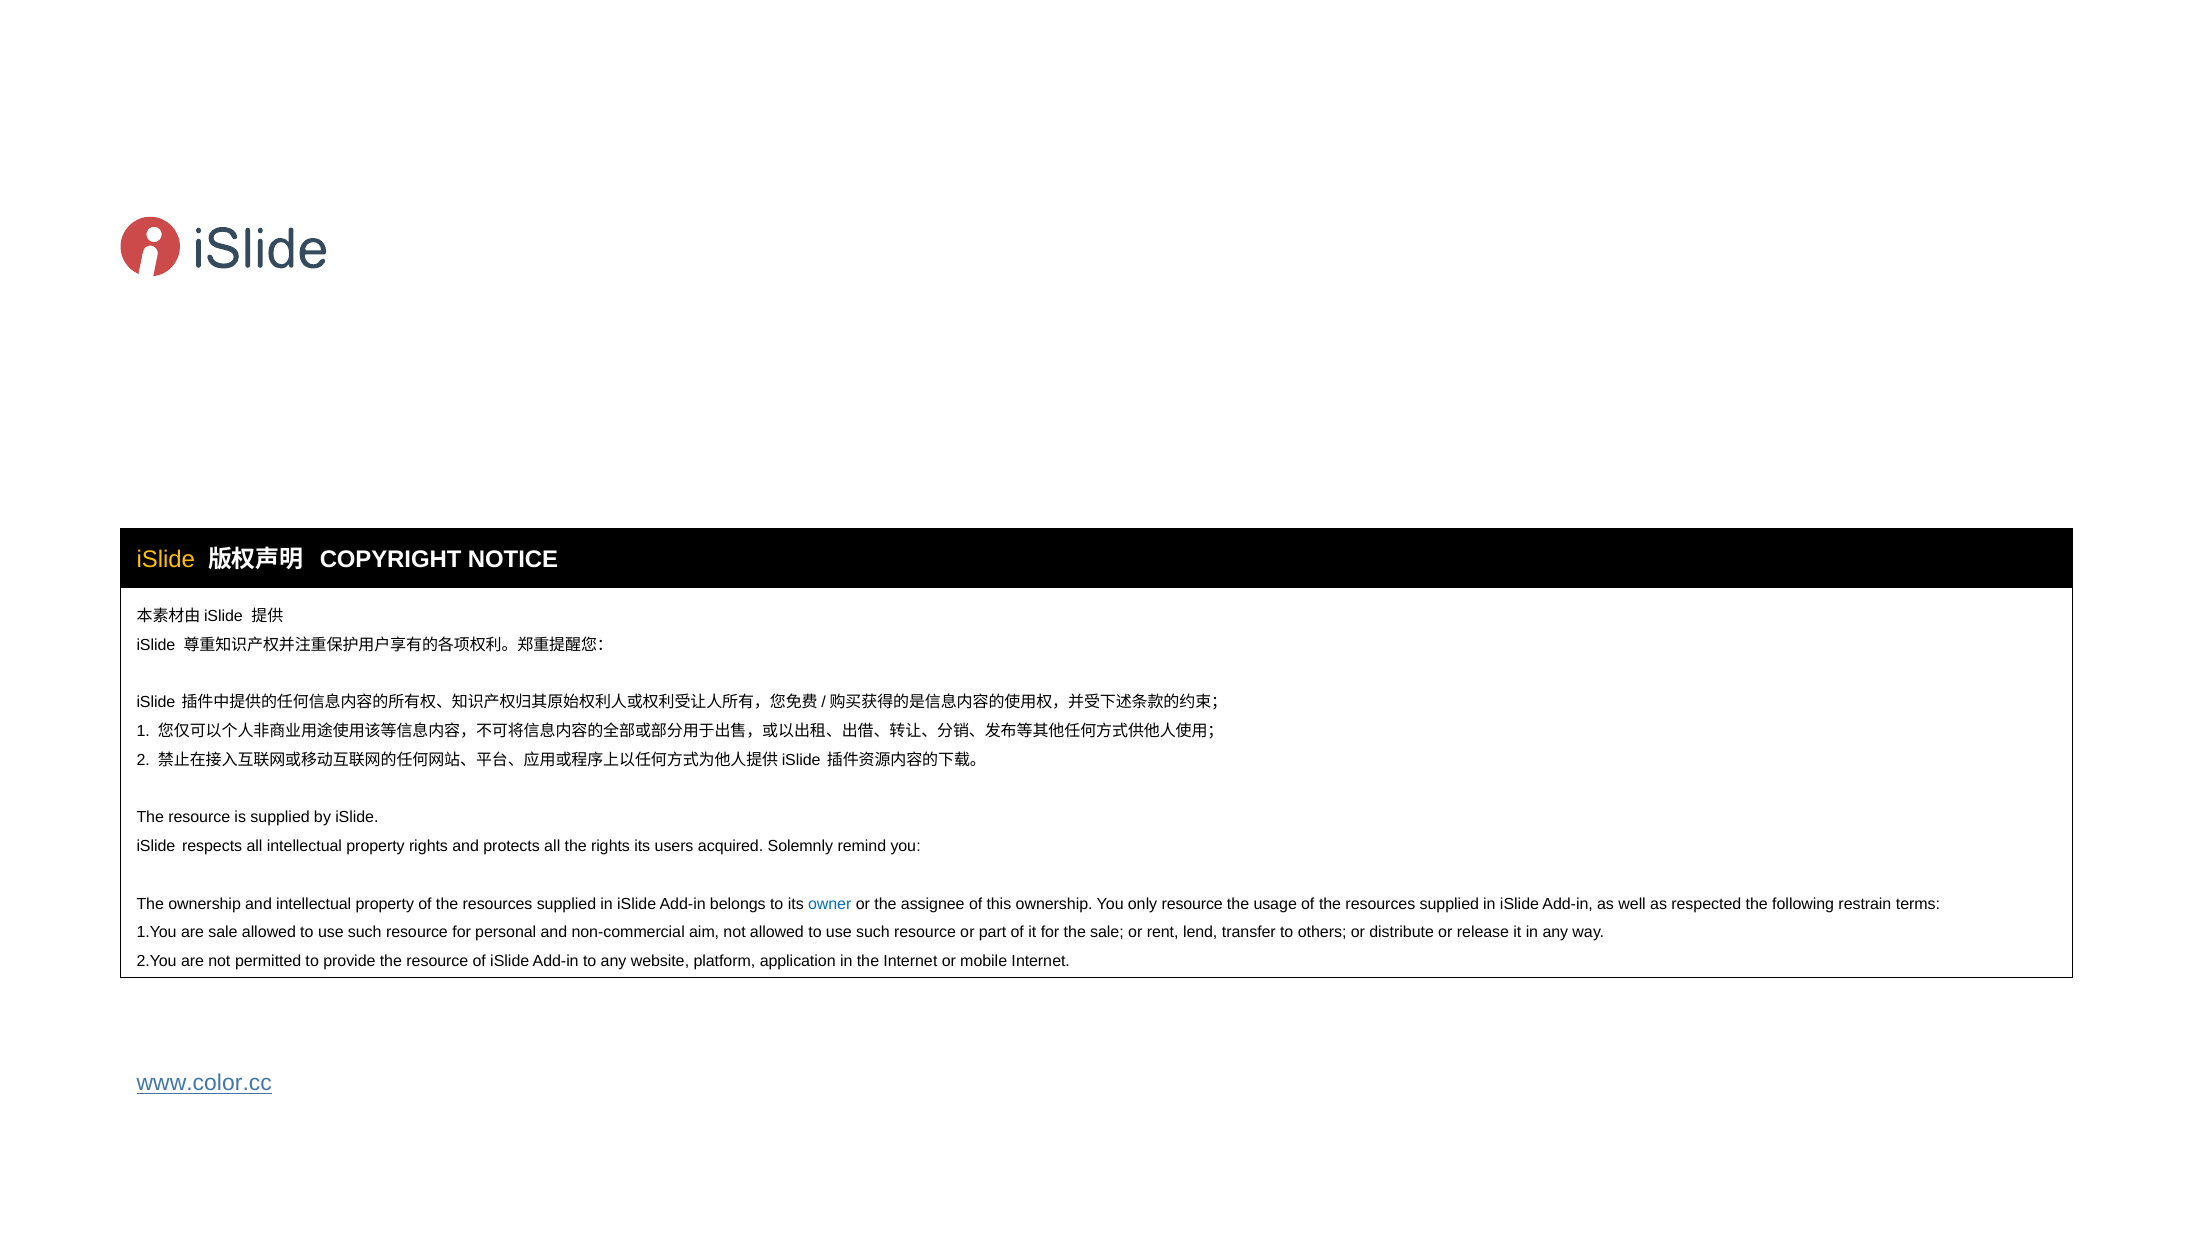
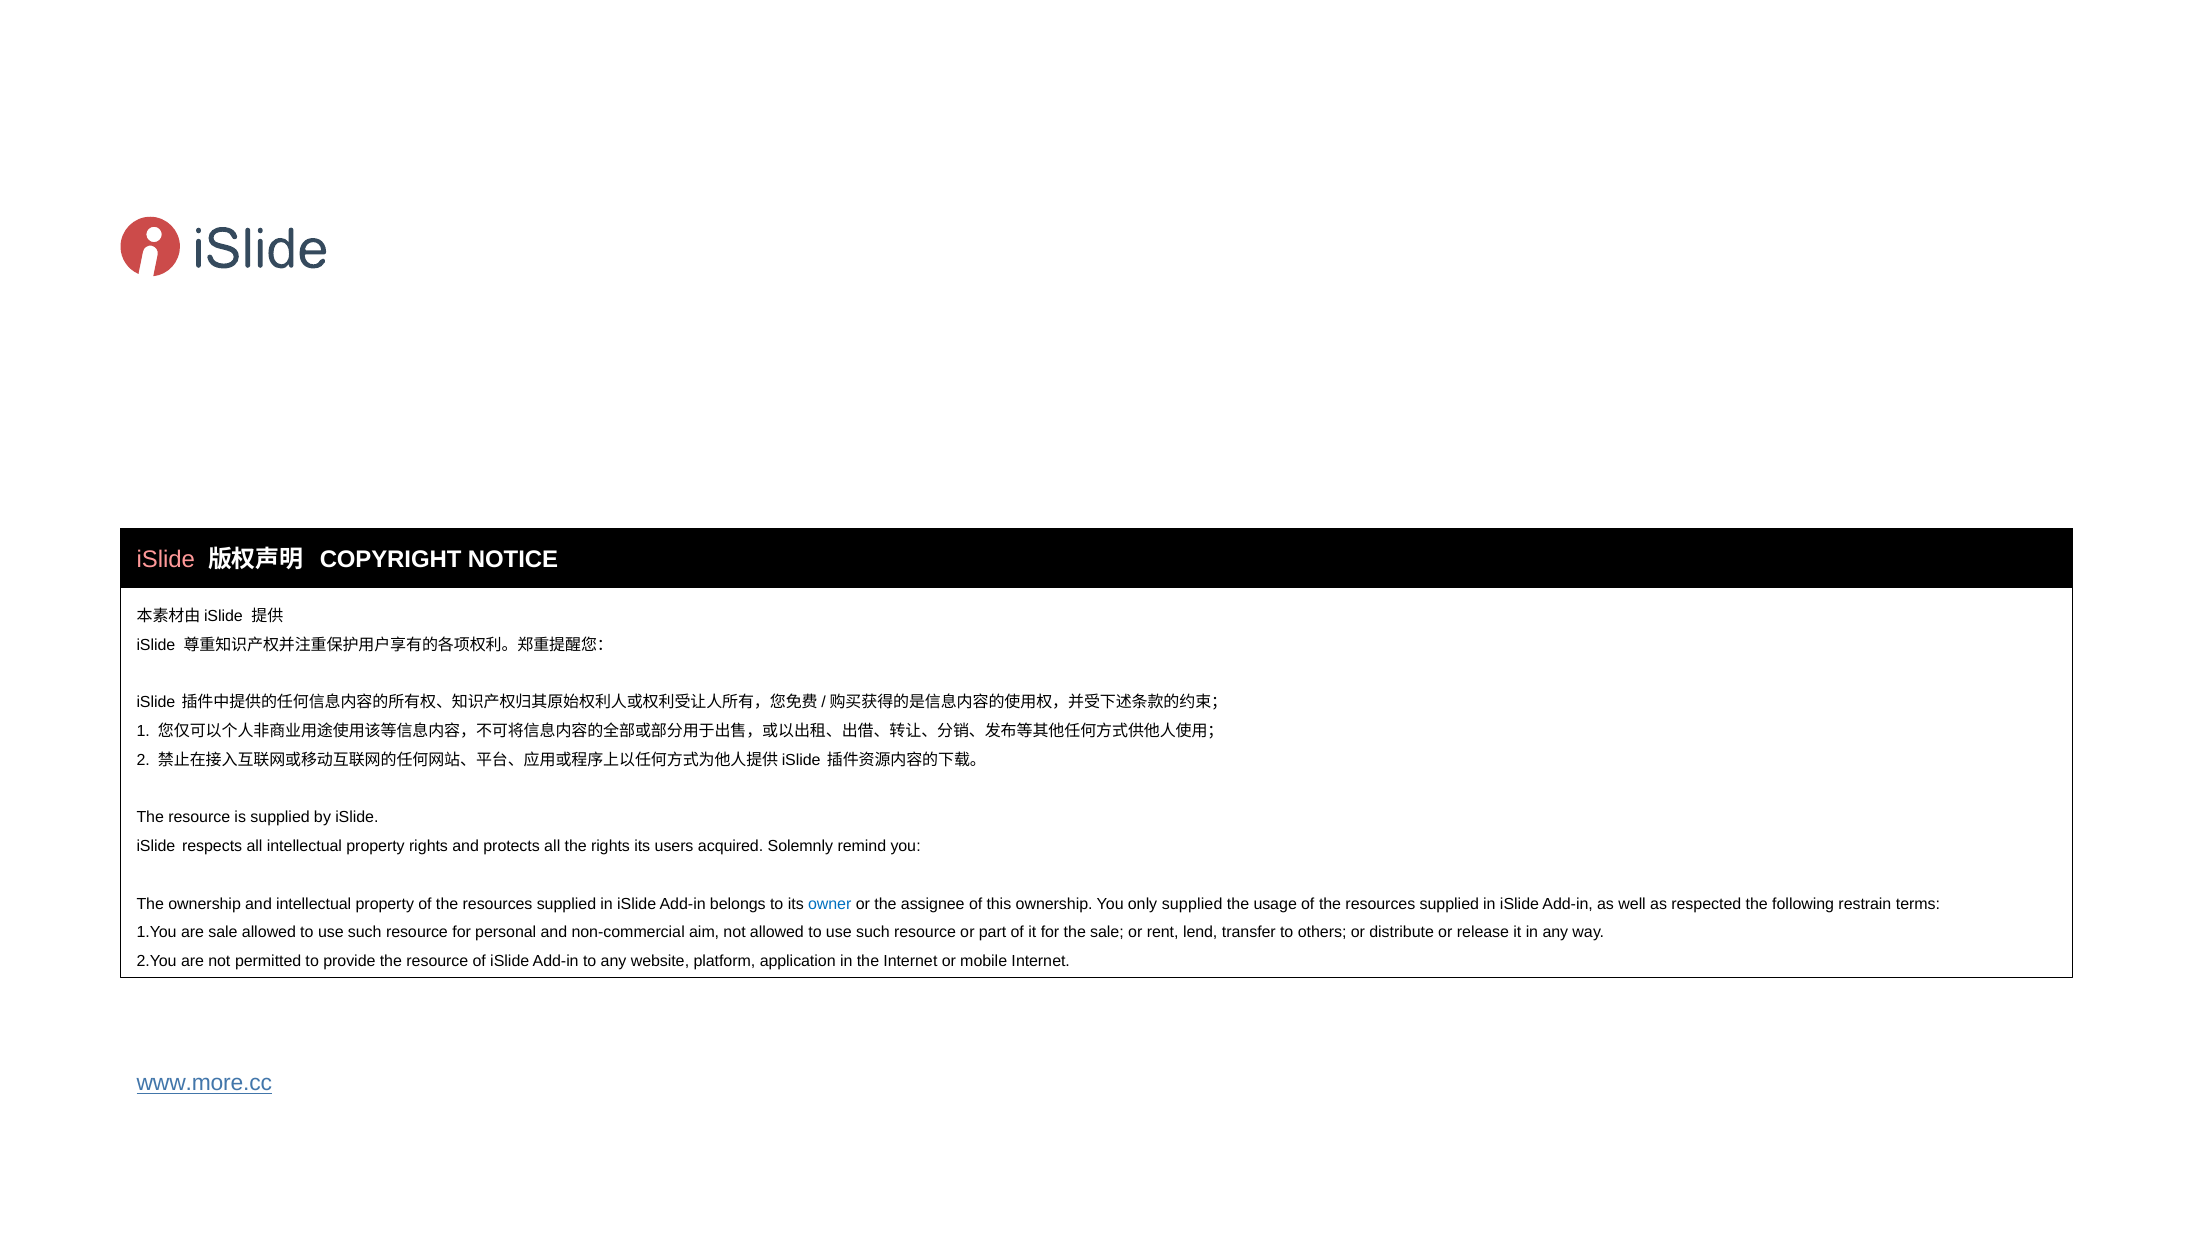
iSlide colour: yellow -> pink (166, 559)
only resource: resource -> supplied (1192, 903)
www.color.cc: www.color.cc -> www.more.cc (204, 1083)
